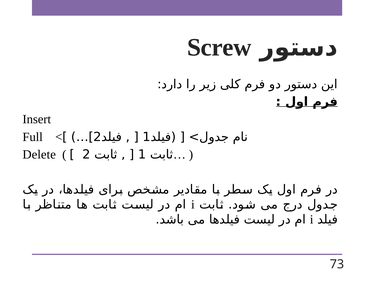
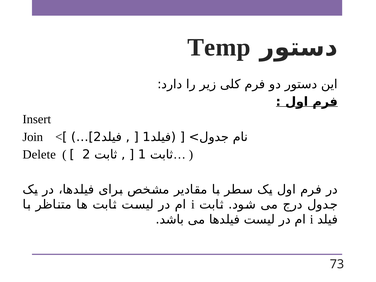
Screw: Screw -> Temp (219, 47)
Full: Full -> Join (33, 137)
